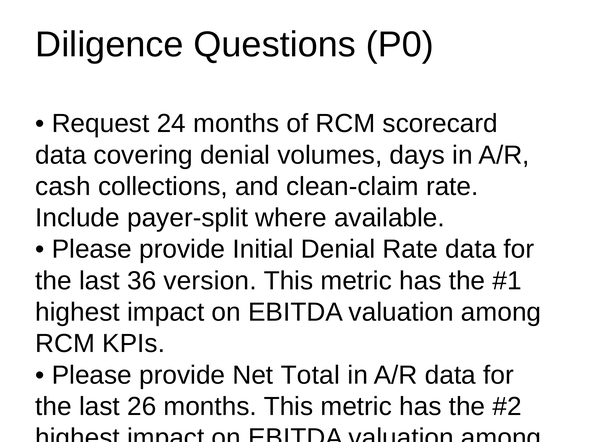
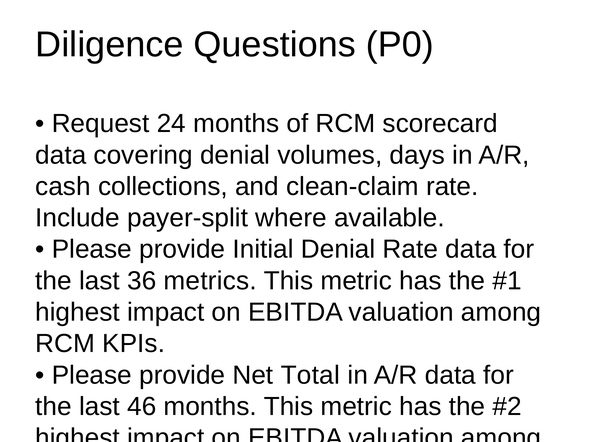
version: version -> metrics (210, 281)
26: 26 -> 46 (142, 407)
